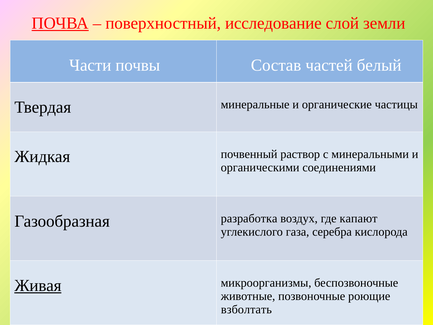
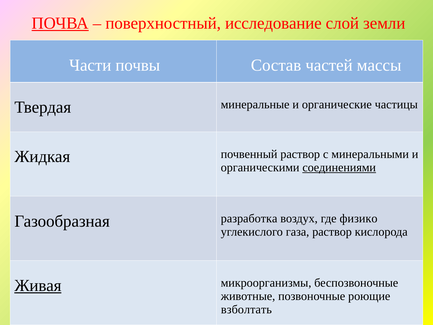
белый: белый -> массы (379, 65)
соединениями underline: none -> present (339, 167)
капают: капают -> физико (359, 218)
газа серебра: серебра -> раствор (332, 232)
